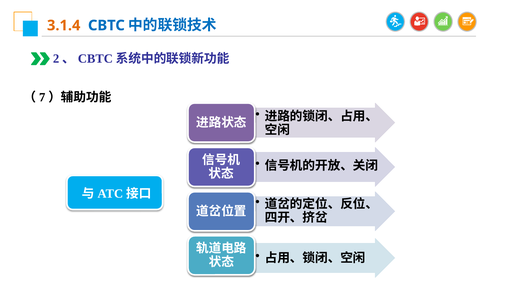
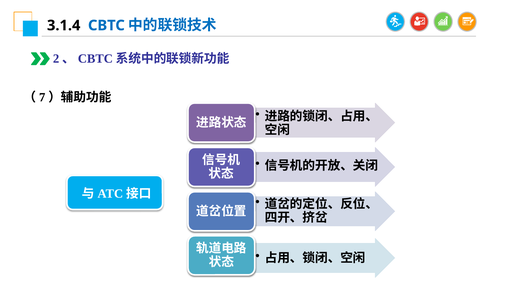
3.1.4 colour: orange -> black (64, 25)
